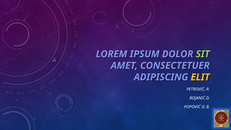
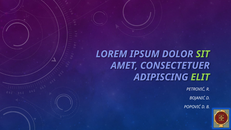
ELIT colour: yellow -> light green (200, 77)
